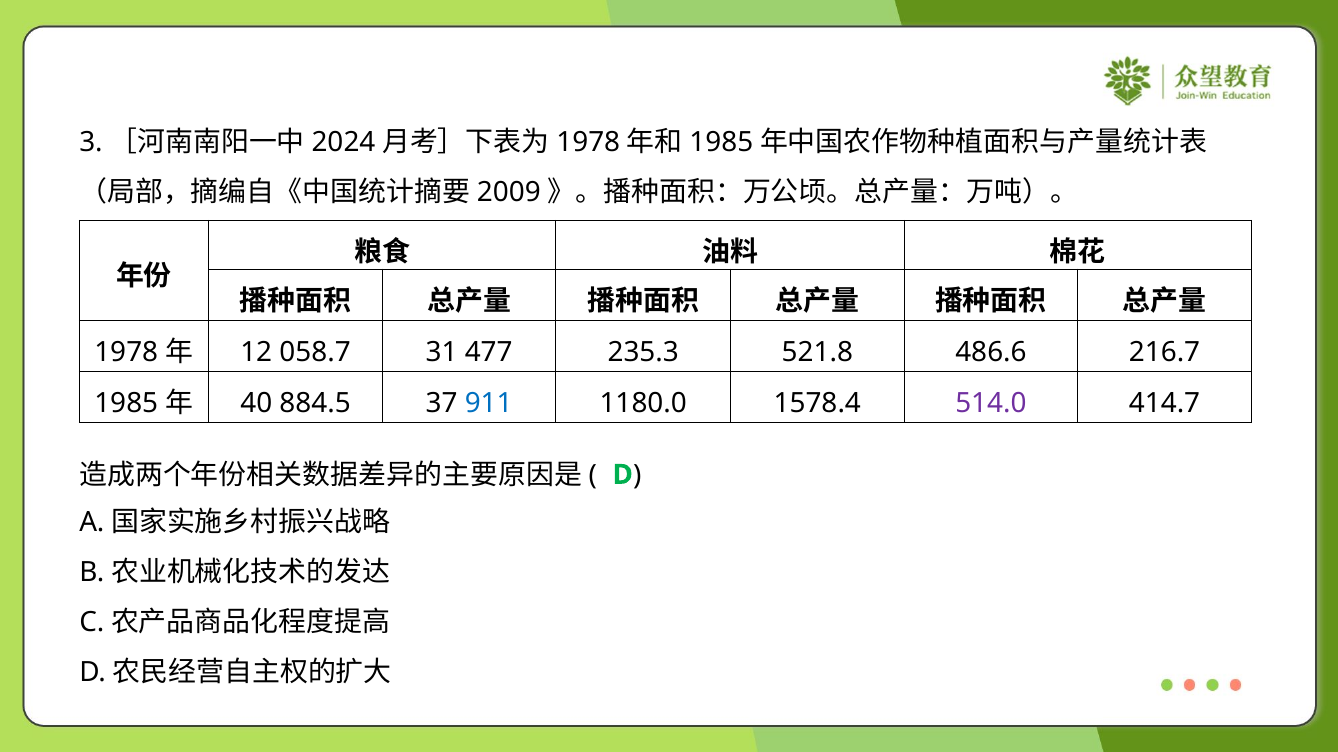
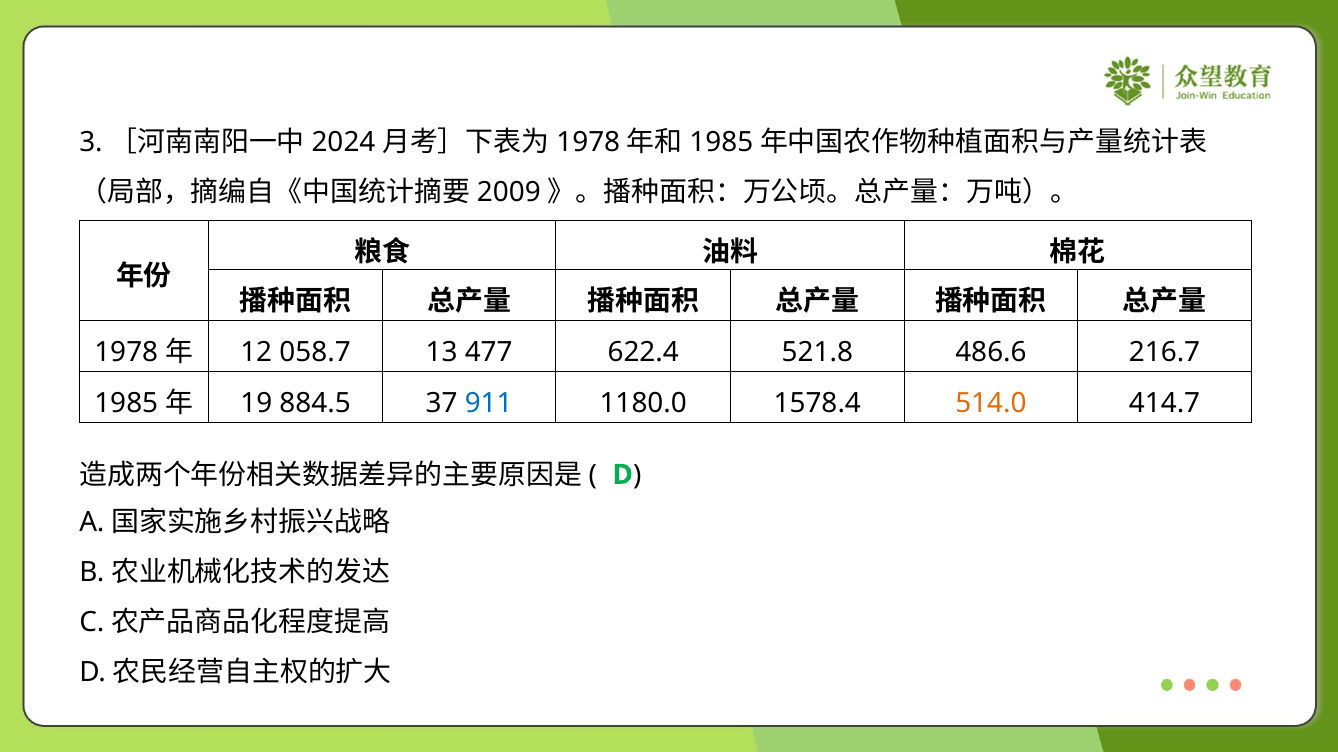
31: 31 -> 13 (442, 352)
235.3: 235.3 -> 622.4 (643, 352)
40: 40 -> 19 (256, 404)
514.0 colour: purple -> orange (991, 404)
